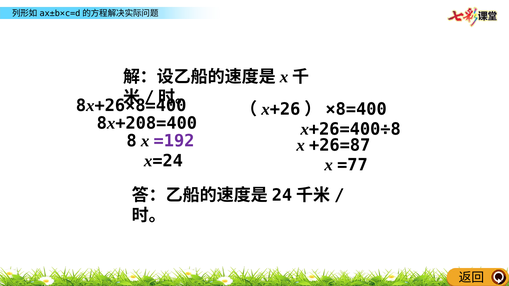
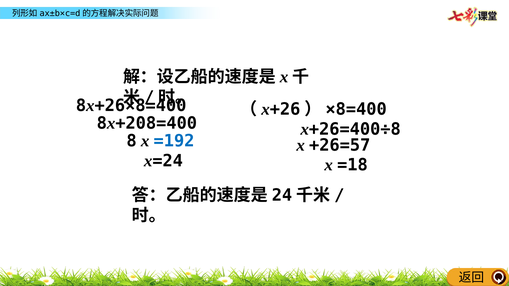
=192 colour: purple -> blue (174, 141)
+26=87: +26=87 -> +26=57 (340, 145)
=77: =77 -> =18 (352, 165)
